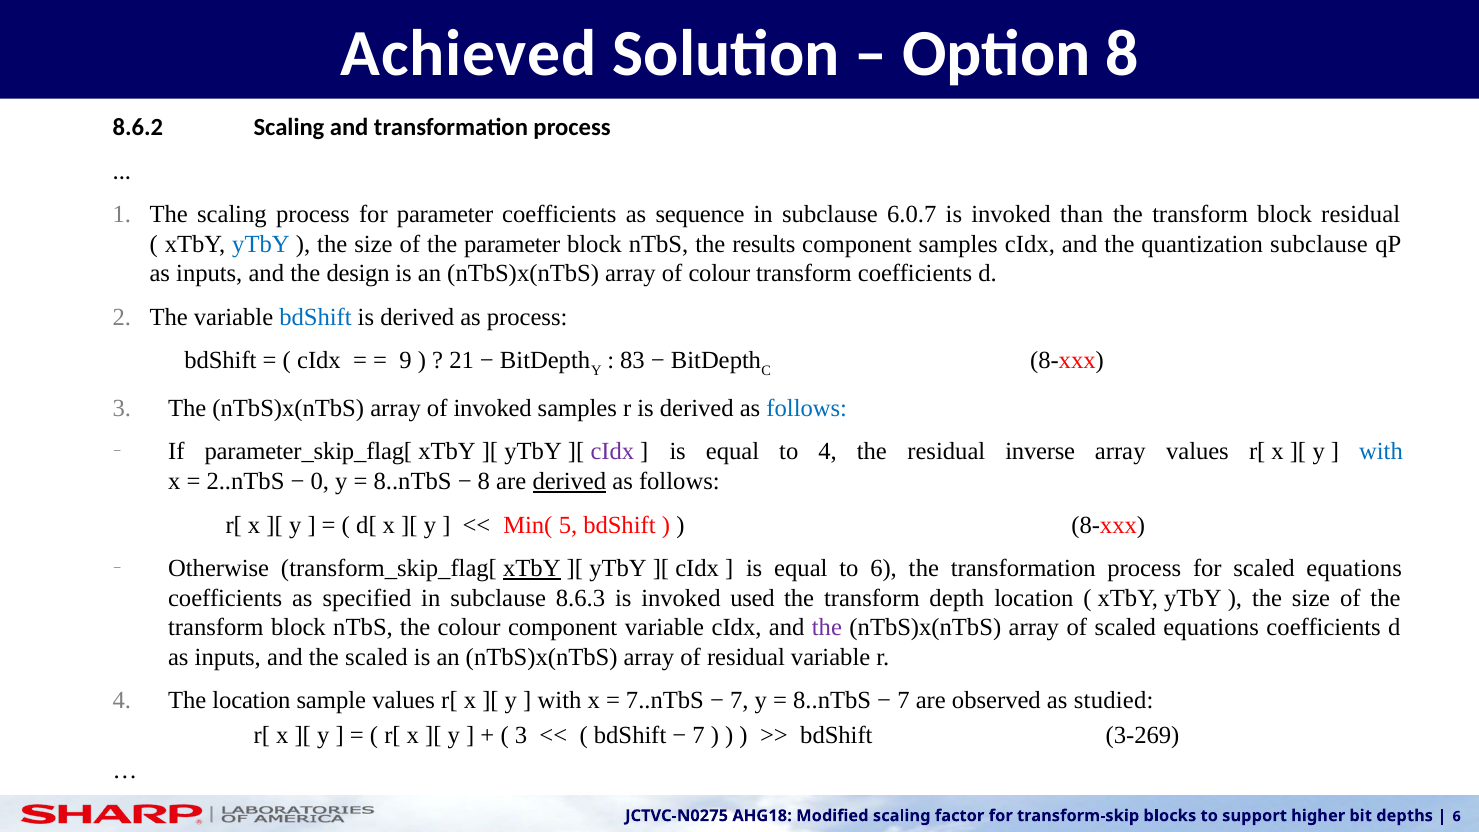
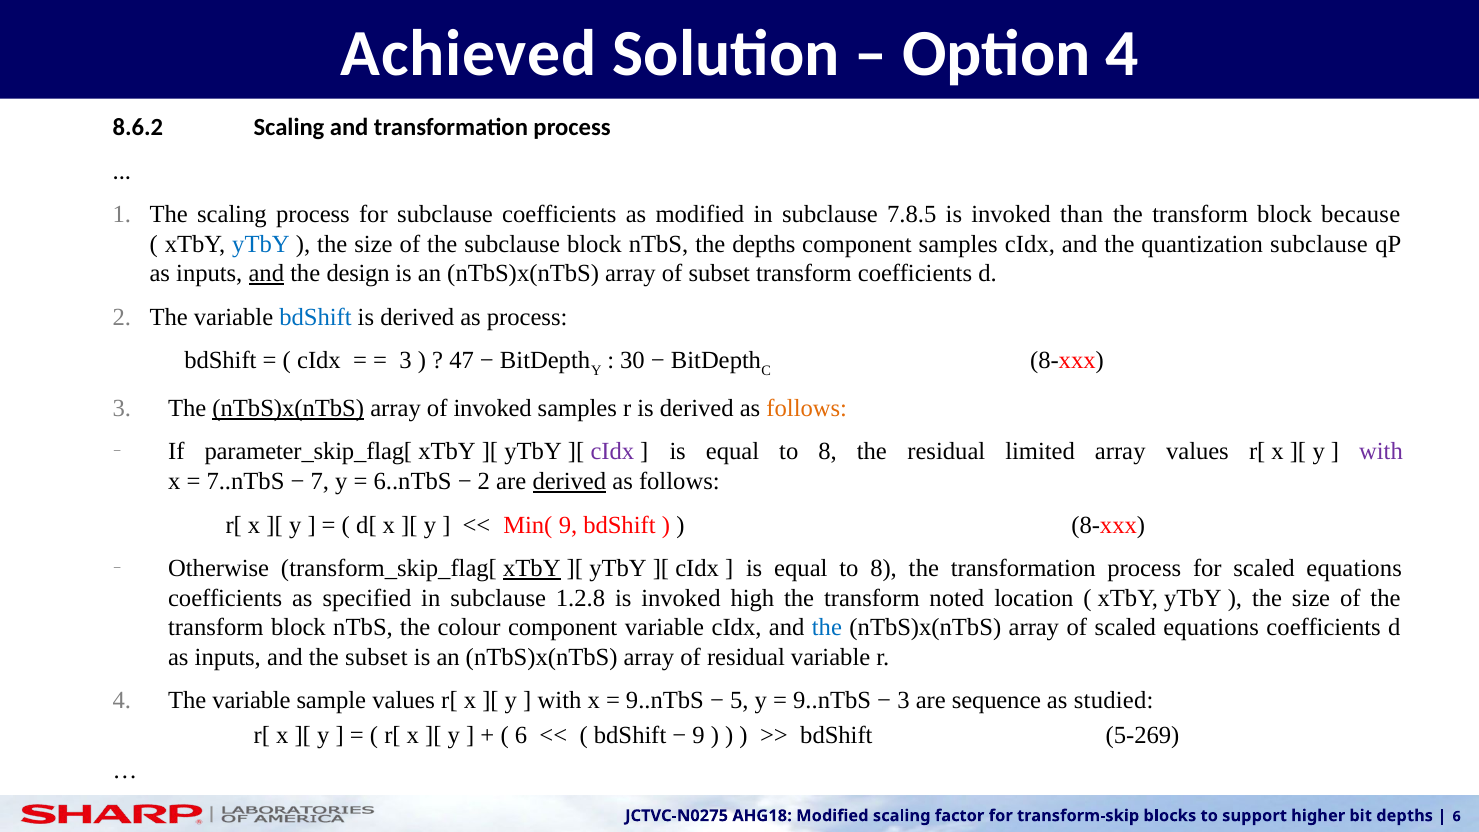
Option 8: 8 -> 4 (1122, 54)
for parameter: parameter -> subclause (445, 214)
as sequence: sequence -> modified (700, 214)
6.0.7: 6.0.7 -> 7.8.5 (912, 214)
block residual: residual -> because (1361, 214)
the parameter: parameter -> subclause (512, 244)
the results: results -> depths (764, 244)
and underline: none -> present (266, 274)
of colour: colour -> subset (719, 274)
9: 9 -> 3 (405, 361)
21: 21 -> 47 (462, 361)
83: 83 -> 30 (632, 361)
nTbS)x(nTbS underline: none -> present (288, 408)
follows colour: blue -> orange (807, 408)
4: 4 -> 8 (828, 452)
inverse: inverse -> limited (1040, 452)
with colour: blue -> purple (1381, 452)
2..nTbS: 2..nTbS -> 7..nTbS (246, 481)
0: 0 -> 7 (320, 481)
8..nTbS: 8..nTbS -> 6..nTbS (413, 481)
8: 8 -> 2 (484, 481)
Min( 5: 5 -> 9 (568, 525)
6: 6 -> 8 (884, 569)
8.6.3: 8.6.3 -> 1.2.8 (581, 598)
used: used -> high (752, 598)
depth: depth -> noted (957, 598)
the colour: purple -> blue (827, 628)
the scaled: scaled -> subset (376, 657)
location: location -> variable (251, 701)
7..nTbS: 7..nTbS -> 9..nTbS (665, 701)
7: 7 -> 5 (739, 701)
8..nTbS: 8..nTbS -> 9..nTbS (832, 701)
7: 7 -> 3 (904, 701)
observed: observed -> sequence (996, 701)
3: 3 -> 6 (521, 735)
7: 7 -> 9 (699, 735)
3‑269: 3‑269 -> 5‑269 (1142, 735)
